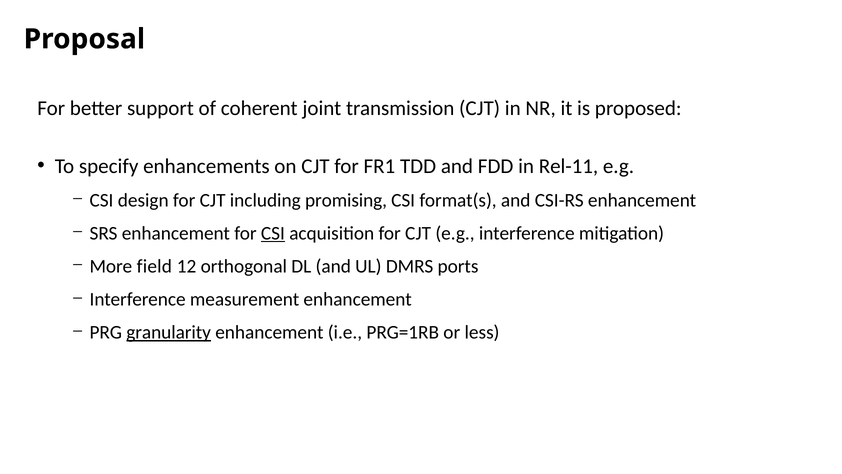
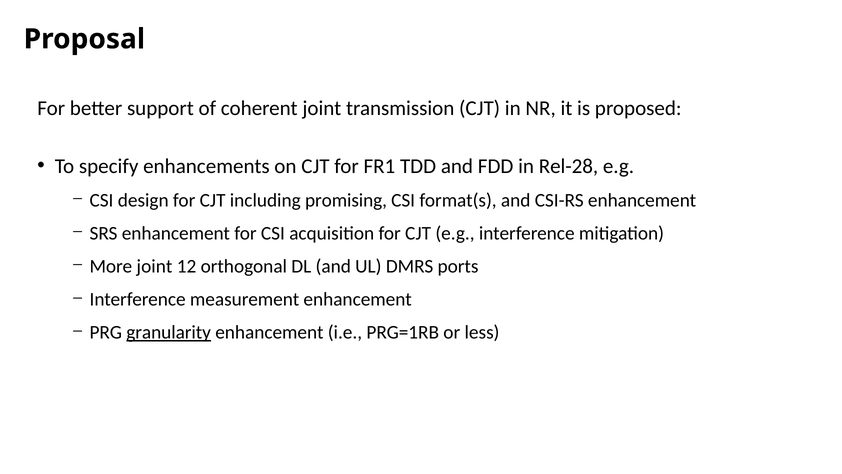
Rel-11: Rel-11 -> Rel-28 (568, 166)
CSI underline: present -> none (273, 233)
More field: field -> joint (154, 266)
